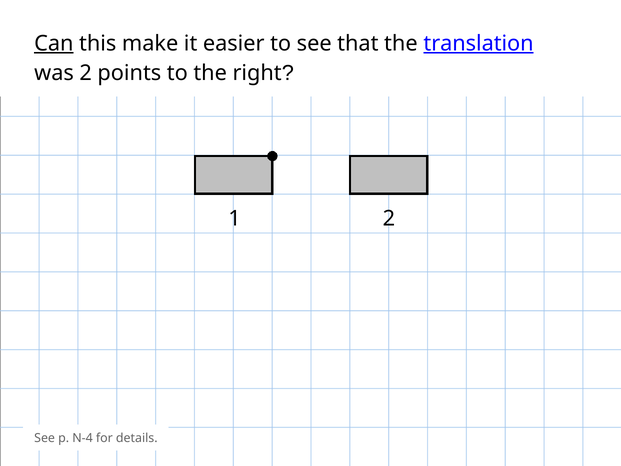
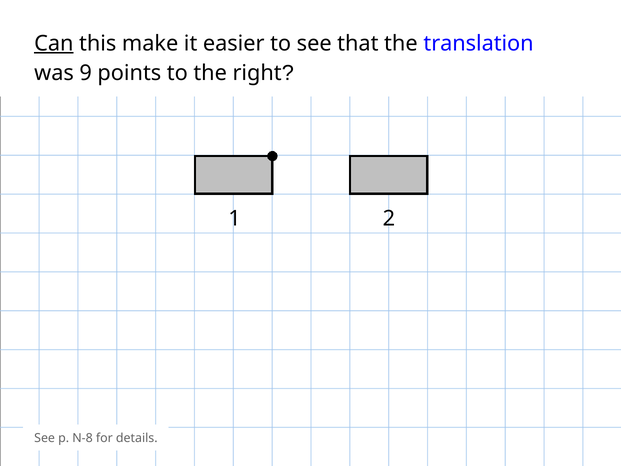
translation underline: present -> none (479, 43)
was 2: 2 -> 9 (86, 73)
N-4: N-4 -> N-8 (83, 438)
